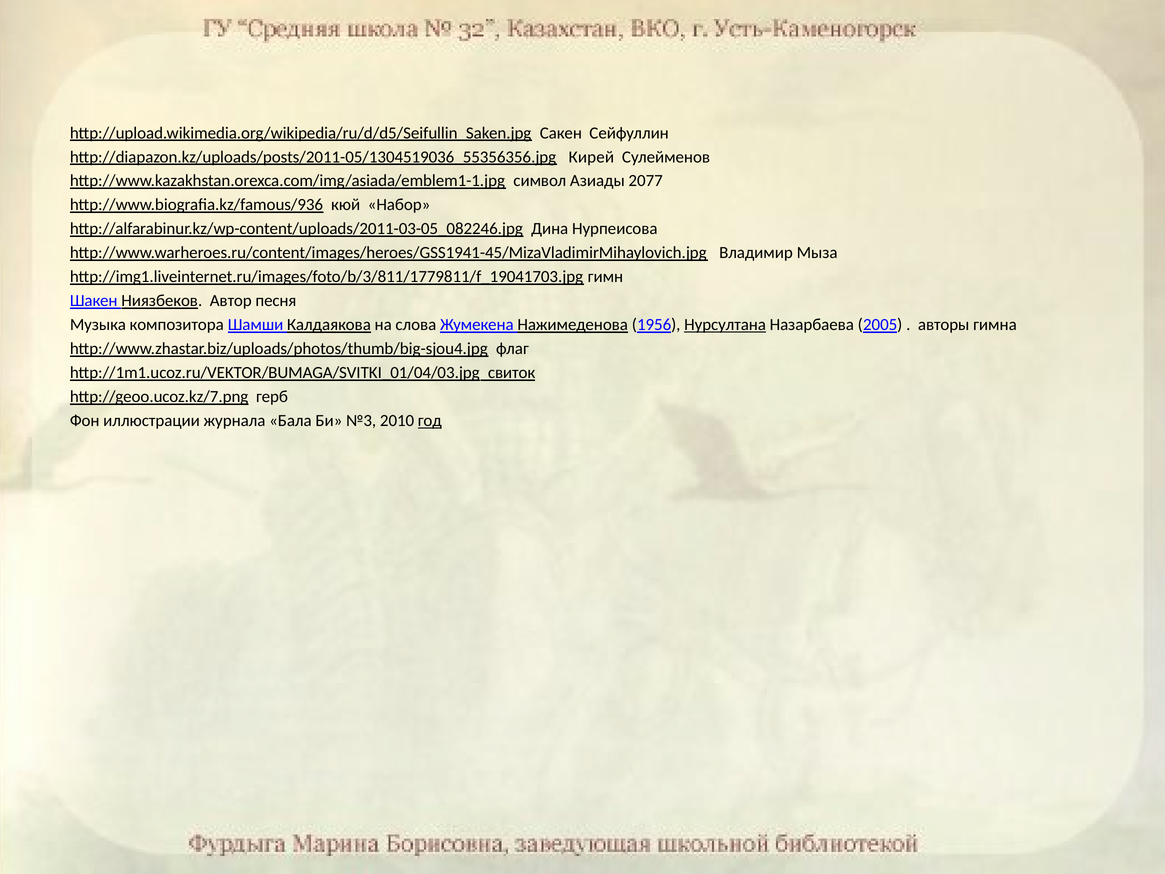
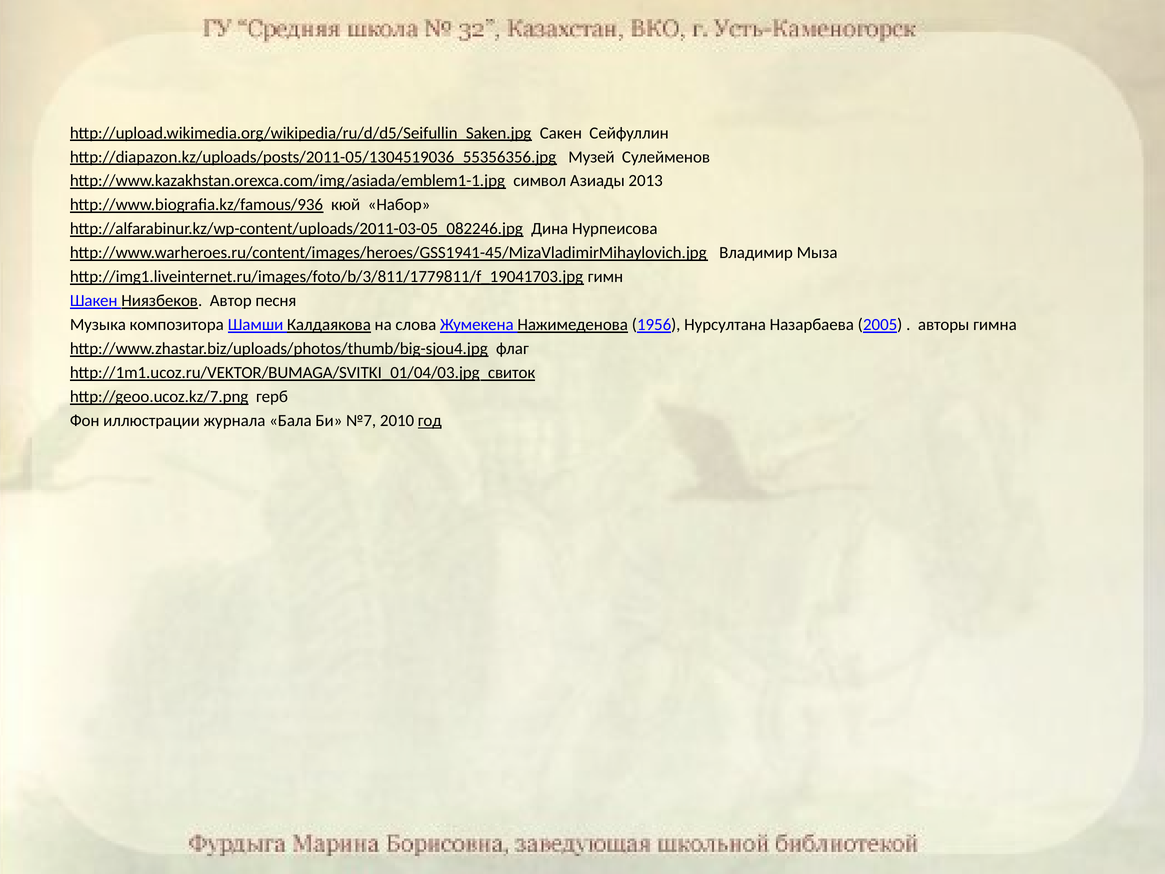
Кирей: Кирей -> Музей (591, 157)
2077: 2077 -> 2013 (646, 181)
Нурсултана underline: present -> none (725, 325)
№3: №3 -> №7 (361, 421)
